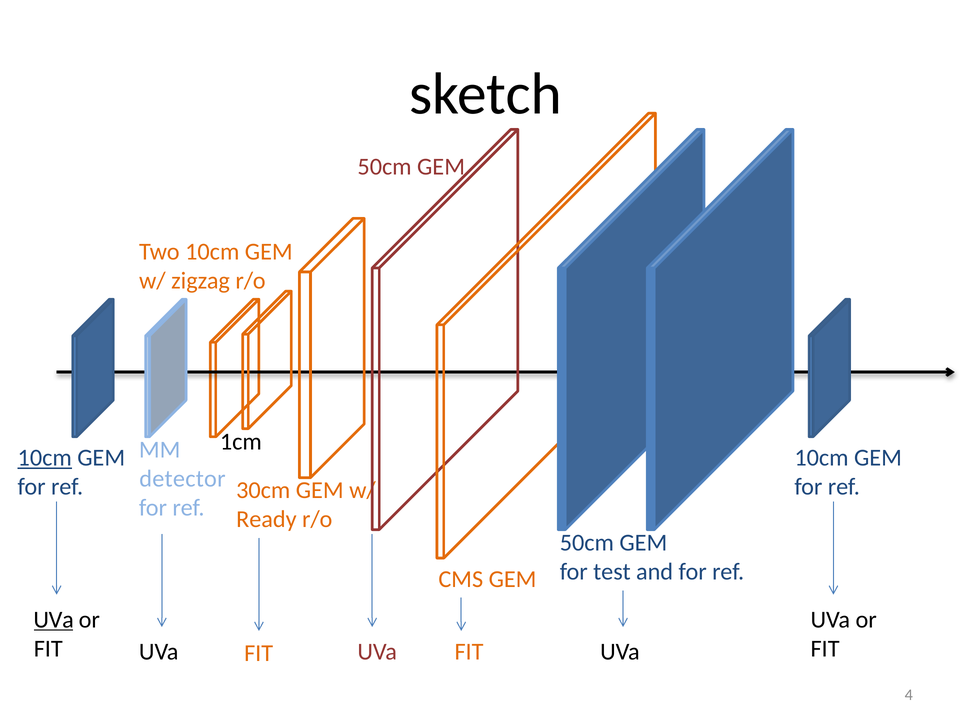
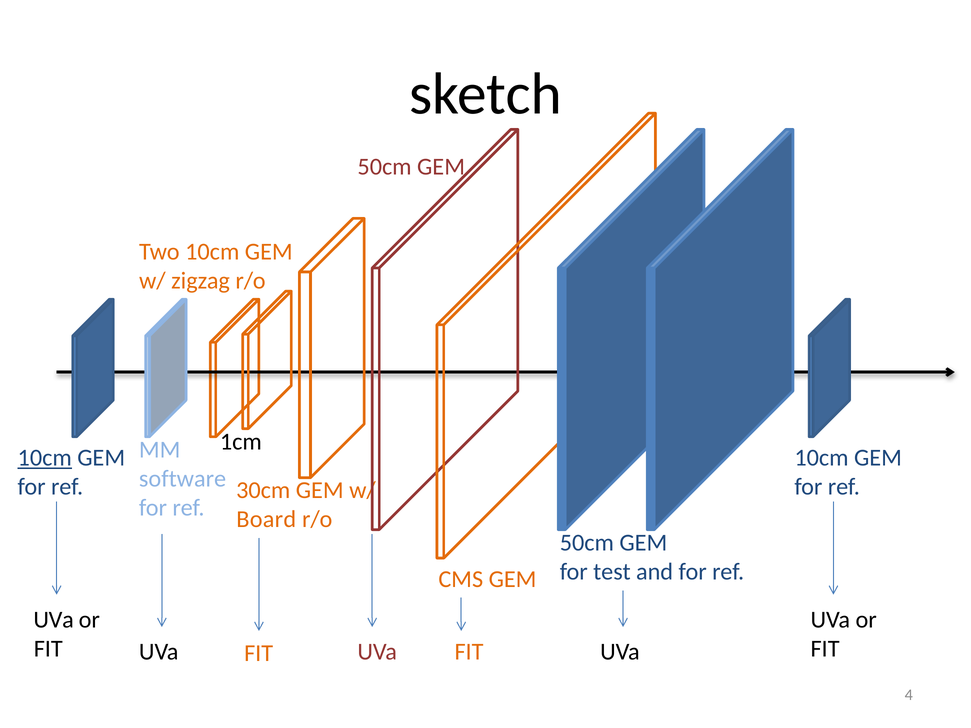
detector: detector -> software (183, 479)
Ready: Ready -> Board (266, 519)
UVa underline: present -> none (54, 620)
